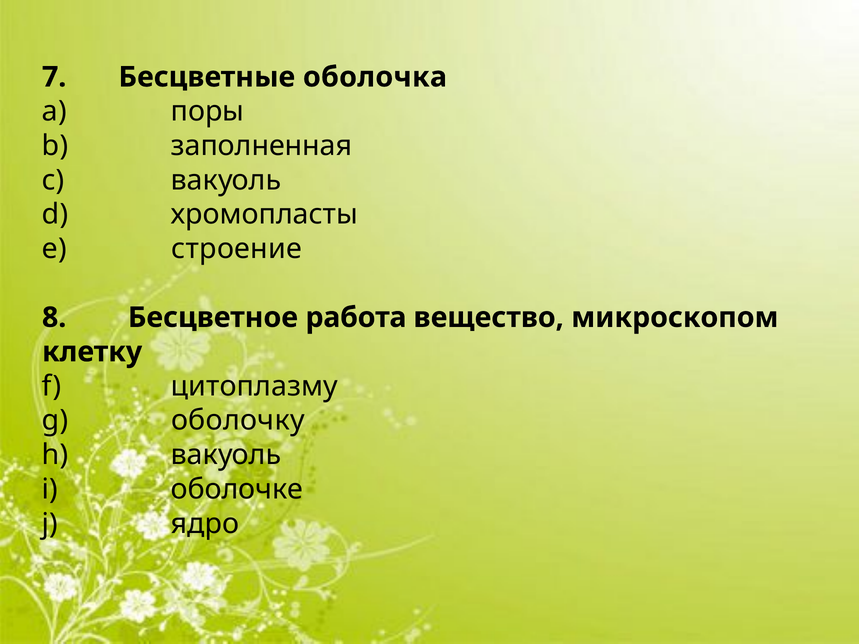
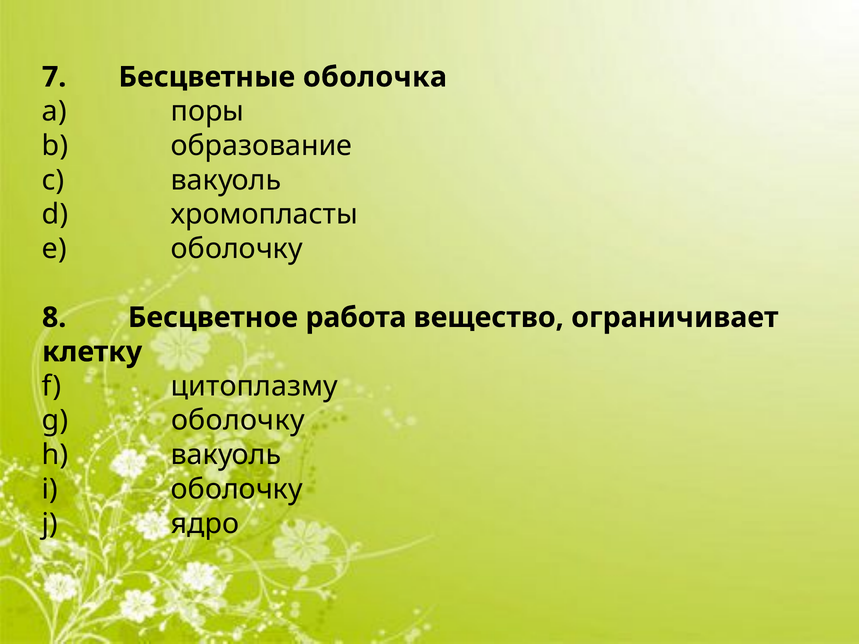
заполненная: заполненная -> образование (261, 146)
строение: строение -> оболочку (237, 249)
микроскопом: микроскопом -> ограничивает (675, 318)
оболочке: оболочке -> оболочку (237, 489)
